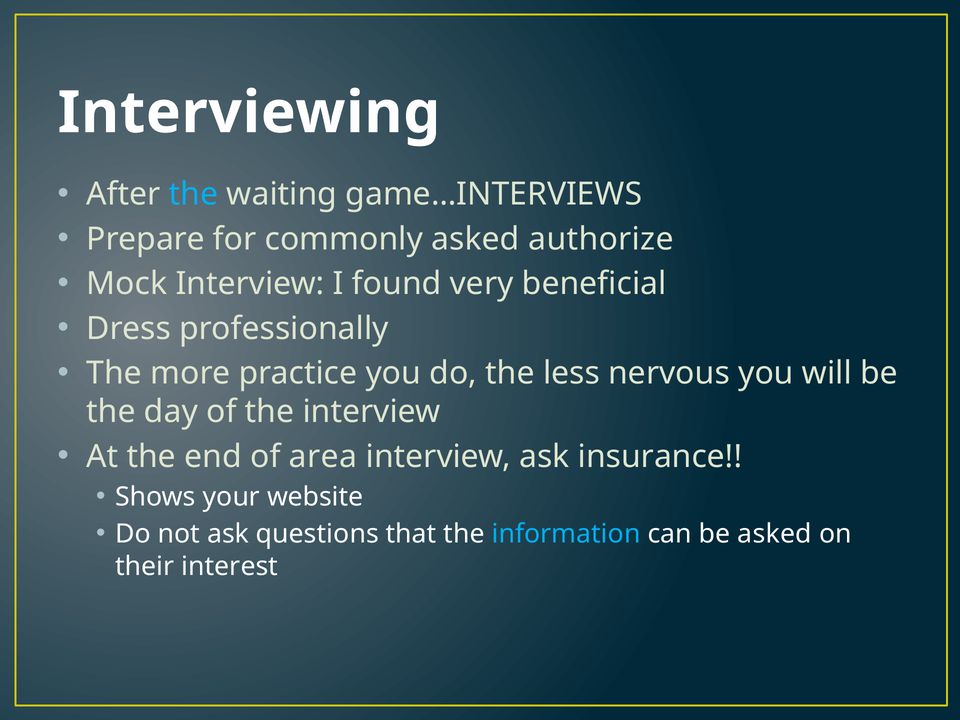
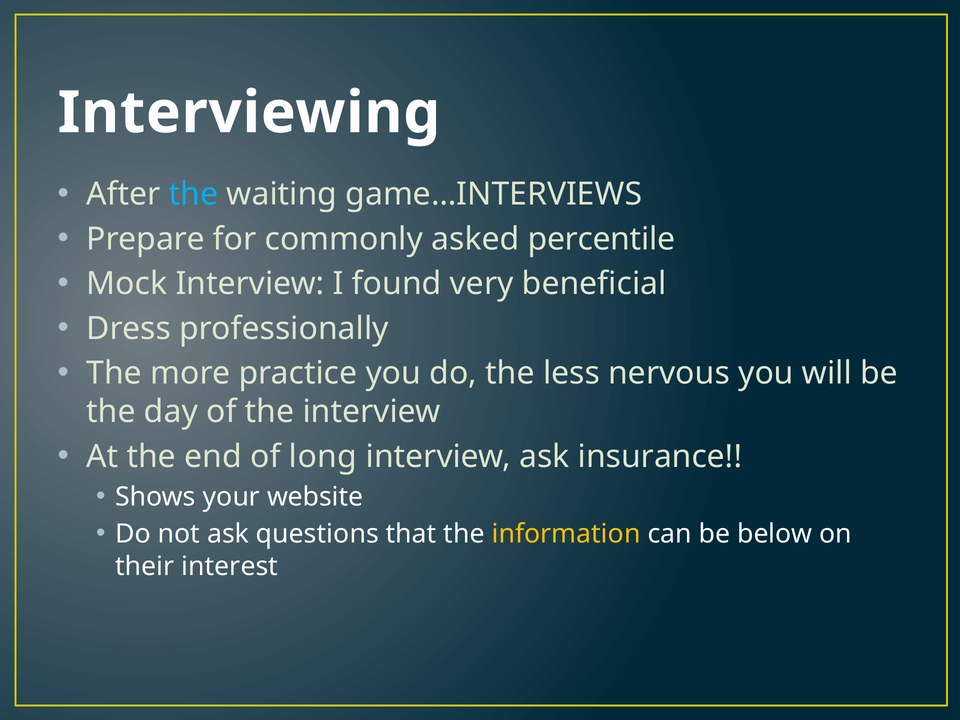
authorize: authorize -> percentile (601, 239)
area: area -> long (323, 457)
information colour: light blue -> yellow (566, 534)
be asked: asked -> below (775, 534)
